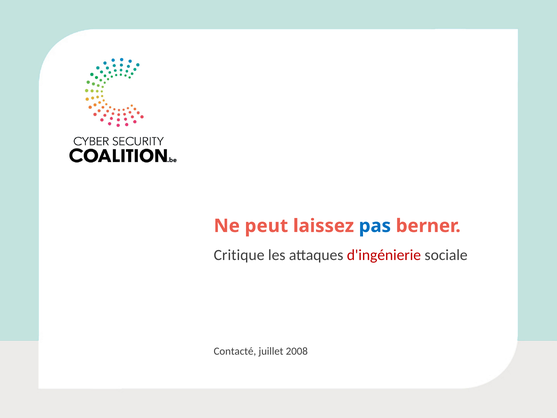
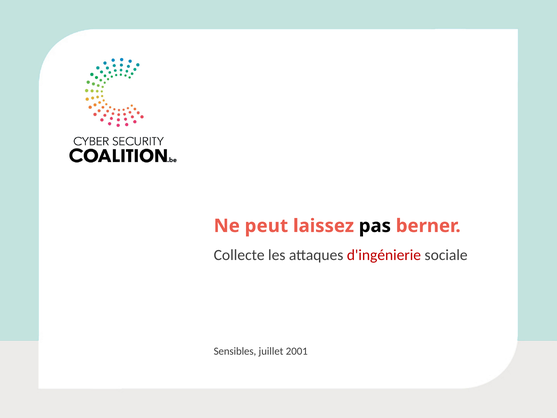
pas colour: blue -> black (375, 226)
Critique: Critique -> Collecte (239, 255)
Contacté: Contacté -> Sensibles (235, 351)
2008: 2008 -> 2001 (297, 351)
